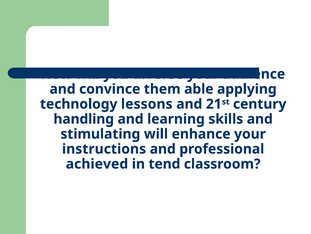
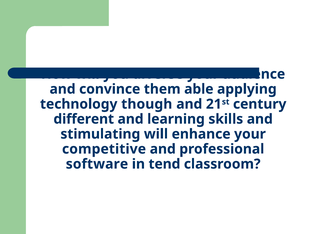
lessons: lessons -> though (147, 104)
handling: handling -> different (84, 119)
instructions: instructions -> competitive (104, 149)
achieved: achieved -> software (97, 163)
